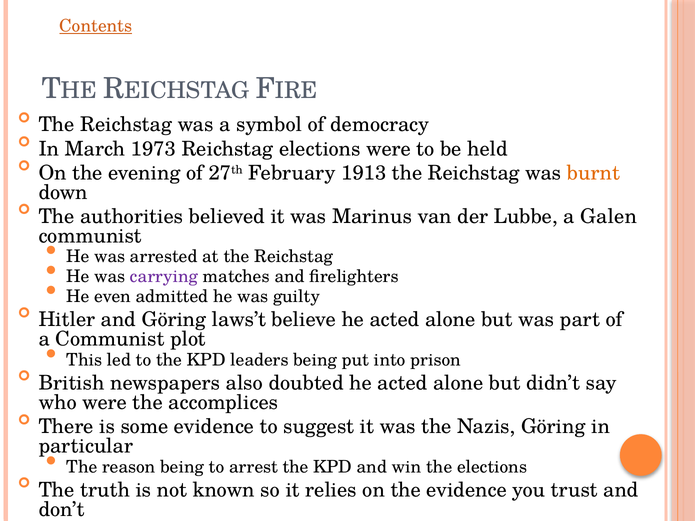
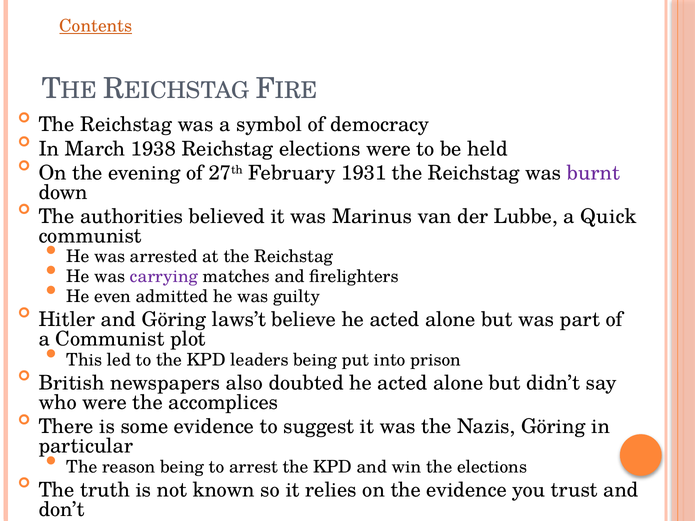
1973: 1973 -> 1938 (153, 149)
1913: 1913 -> 1931 (364, 173)
burnt colour: orange -> purple (593, 173)
Galen: Galen -> Quick (609, 217)
